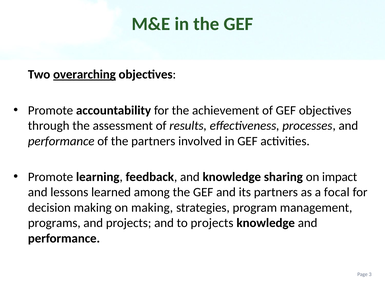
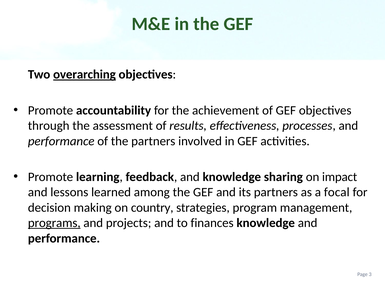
on making: making -> country (152, 208)
programs underline: none -> present (54, 224)
to projects: projects -> finances (212, 224)
